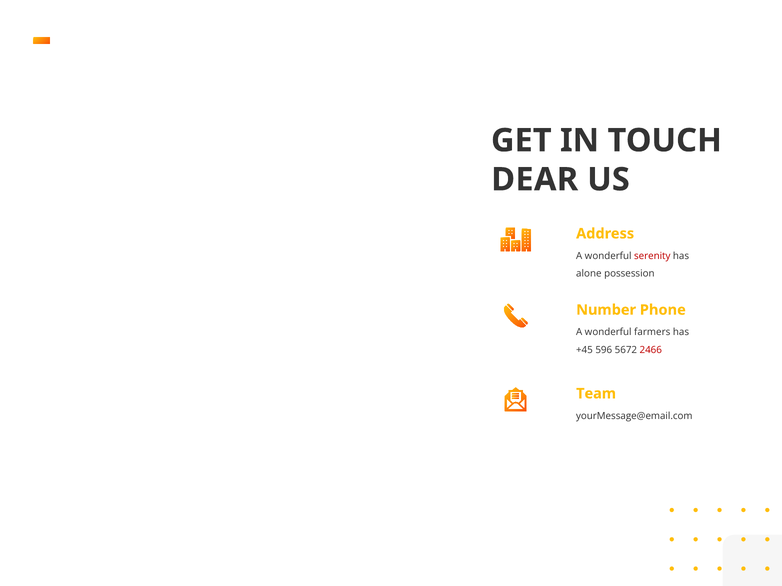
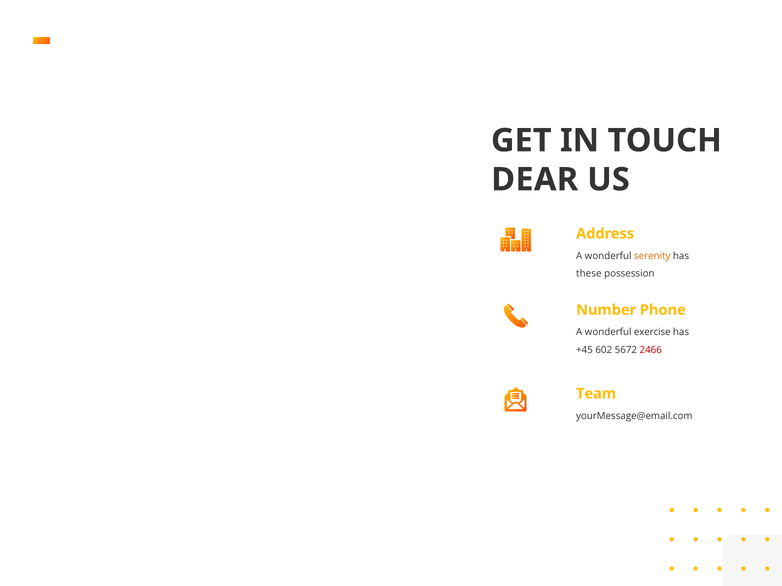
serenity colour: red -> orange (652, 256)
alone: alone -> these (589, 274)
farmers: farmers -> exercise (652, 333)
596: 596 -> 602 (604, 350)
